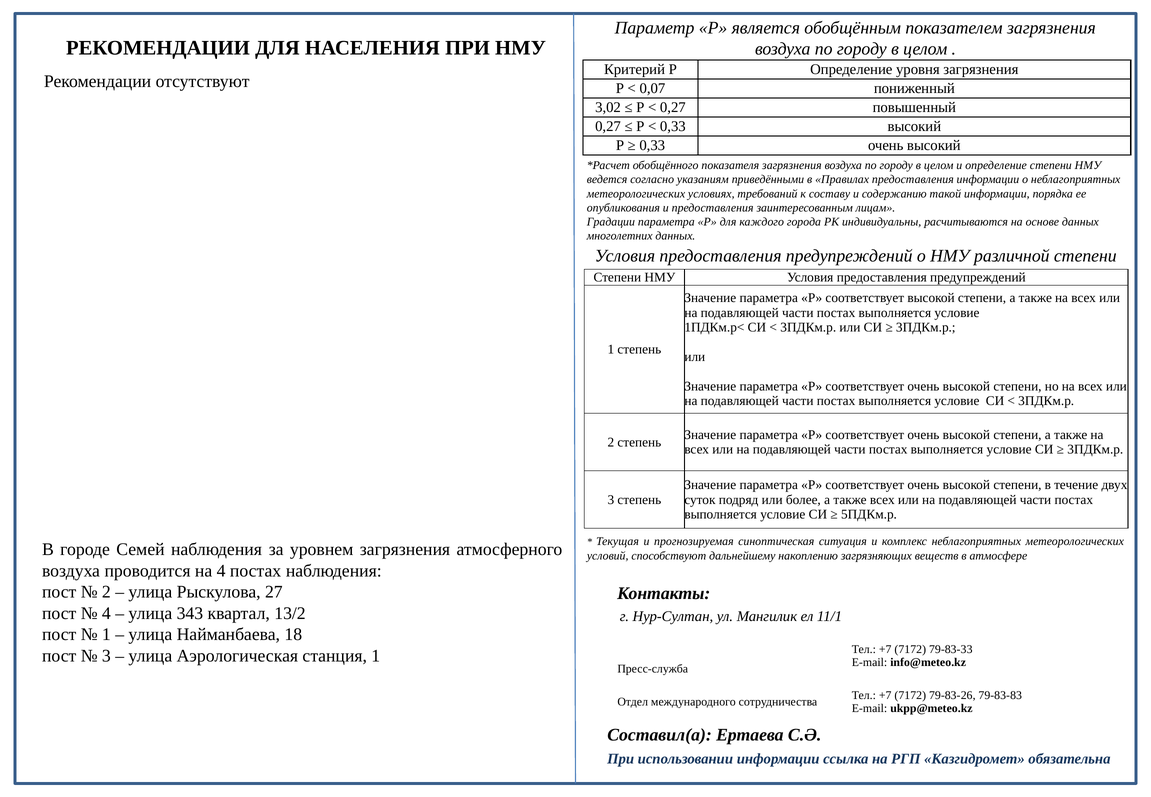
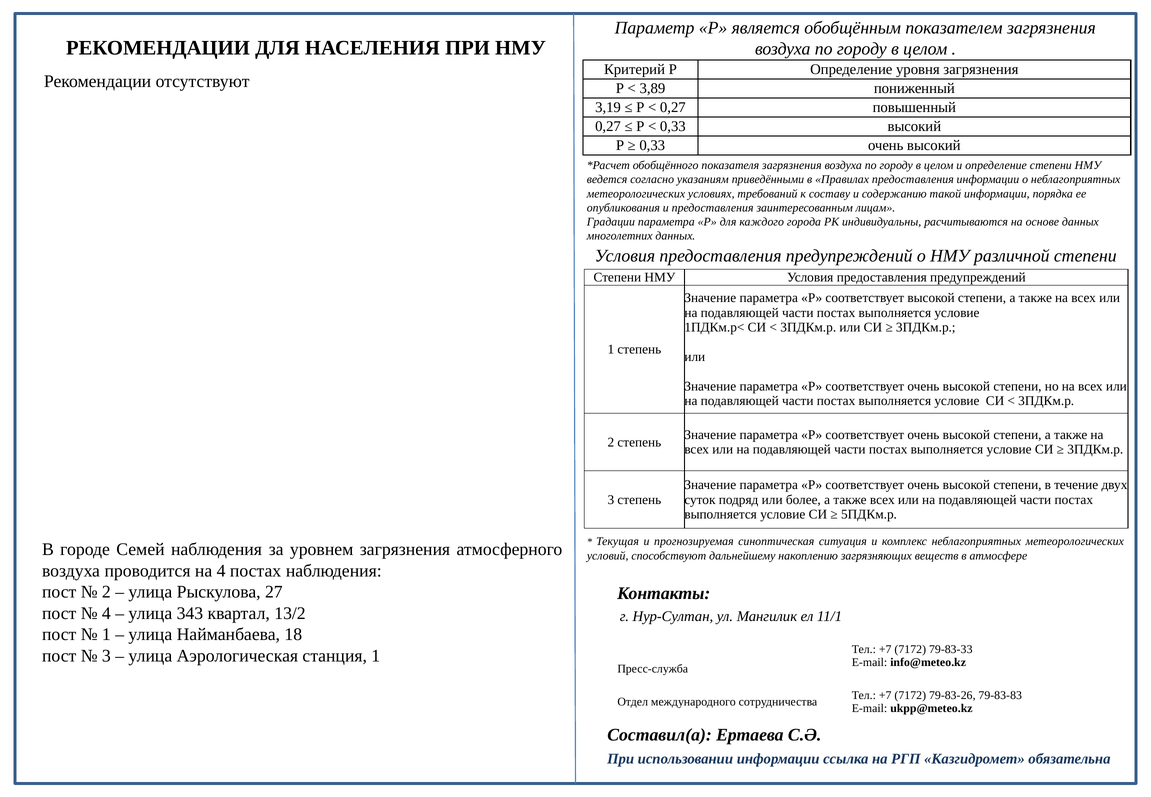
0,07: 0,07 -> 3,89 (652, 88)
3,02: 3,02 -> 3,19 (608, 107)
